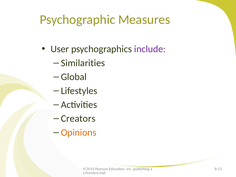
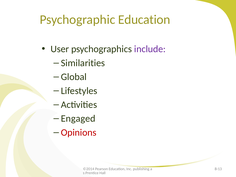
Psychographic Measures: Measures -> Education (144, 20)
Creators: Creators -> Engaged (78, 119)
Opinions colour: orange -> red (79, 132)
